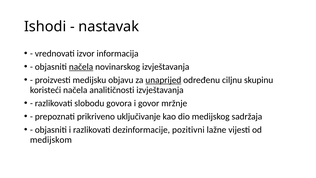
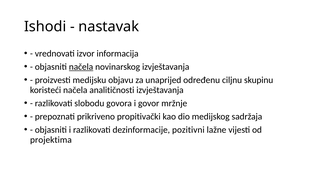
unaprijed underline: present -> none (163, 80)
uključivanje: uključivanje -> propitivački (139, 116)
medijskom: medijskom -> projektima (51, 140)
